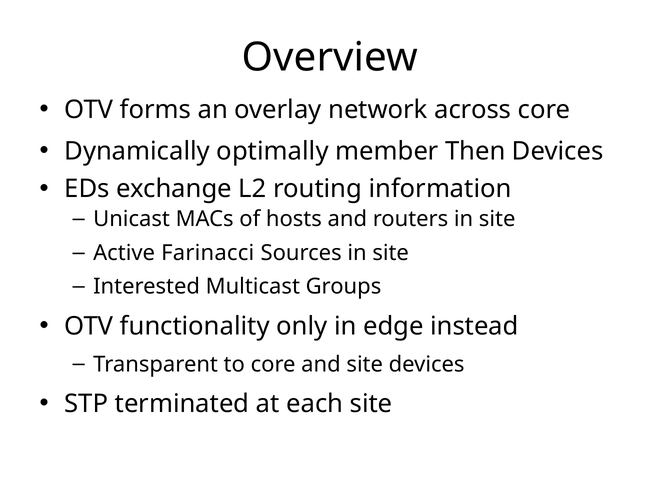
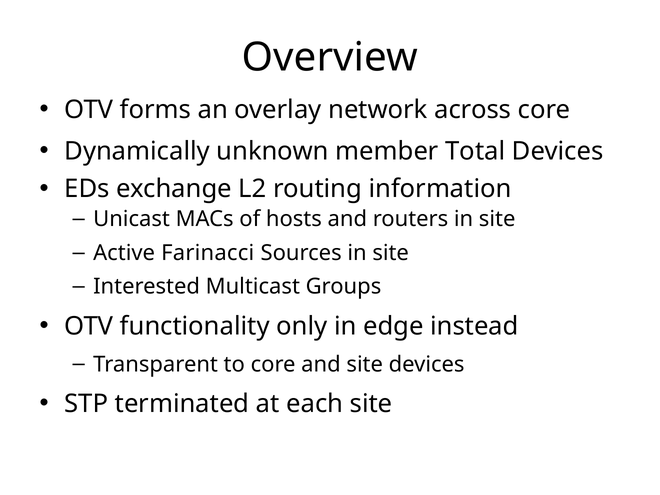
optimally: optimally -> unknown (273, 151)
Then: Then -> Total (475, 151)
